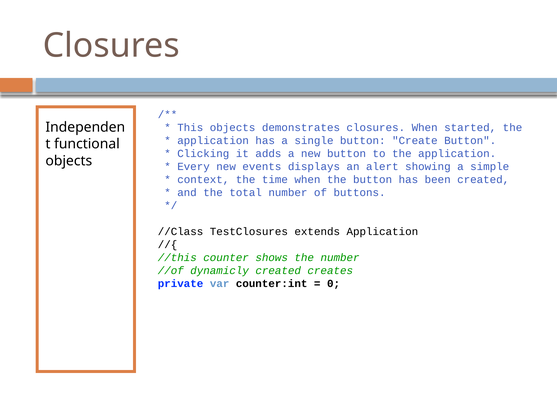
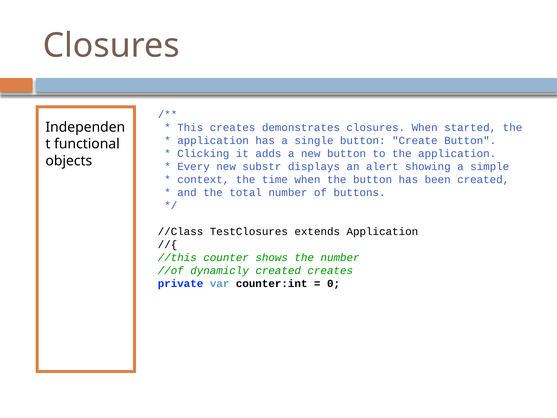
This objects: objects -> creates (233, 127)
events: events -> substr (262, 166)
